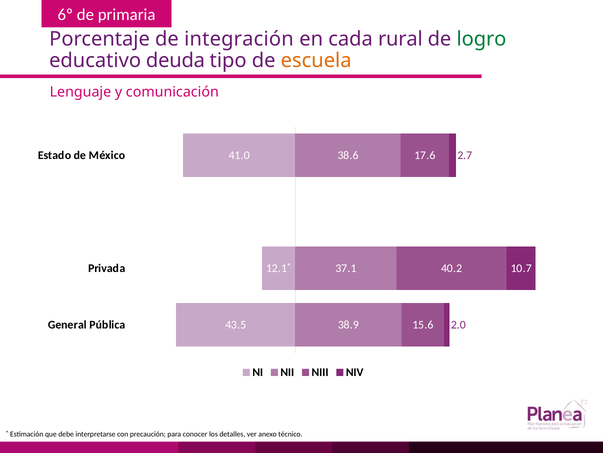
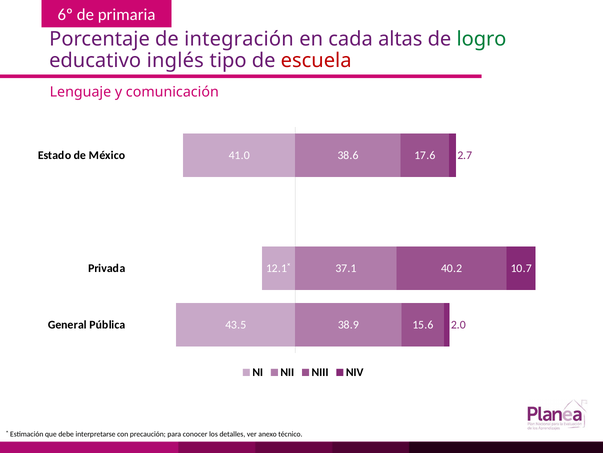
rural: rural -> altas (400, 39)
deuda: deuda -> inglés (175, 61)
escuela colour: orange -> red (316, 61)
